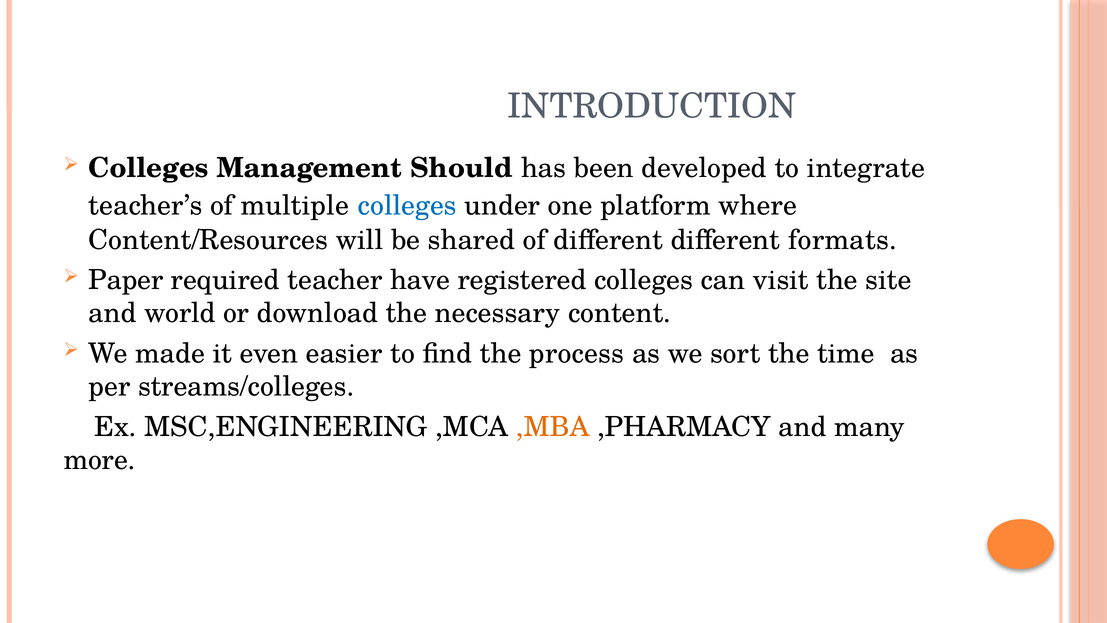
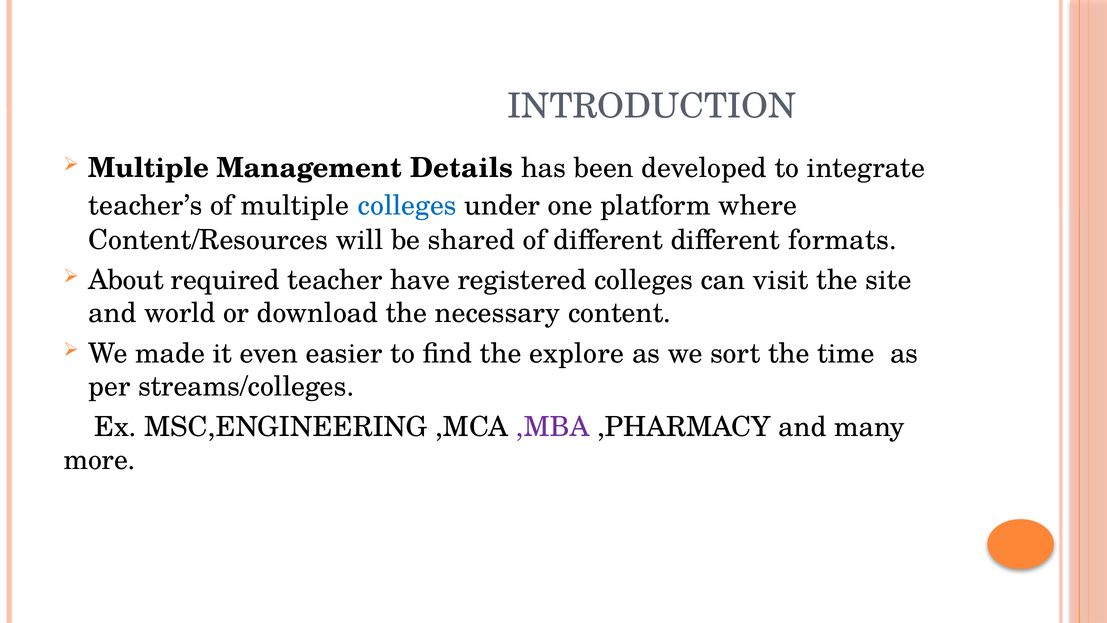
Colleges: Colleges -> Multiple (149, 168)
Should: Should -> Details (461, 168)
Paper: Paper -> About (126, 280)
process: process -> explore (577, 353)
,MBA colour: orange -> purple (553, 427)
